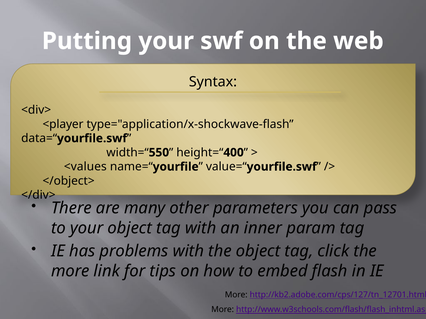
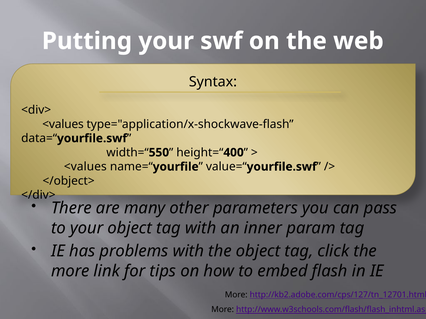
<player: <player -> <values (63, 124)
